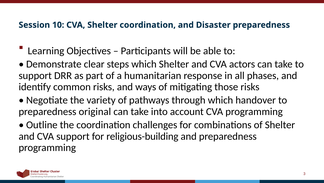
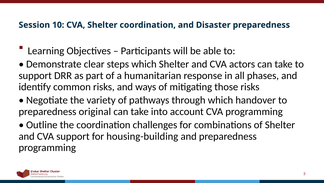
religious-building: religious-building -> housing-building (142, 136)
